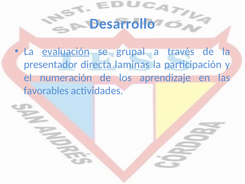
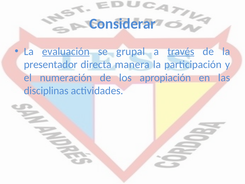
Desarrollo: Desarrollo -> Considerar (122, 24)
través underline: none -> present (181, 51)
laminas: laminas -> manera (132, 64)
aprendizaje: aprendizaje -> apropiación (165, 78)
favorables: favorables -> disciplinas (46, 91)
